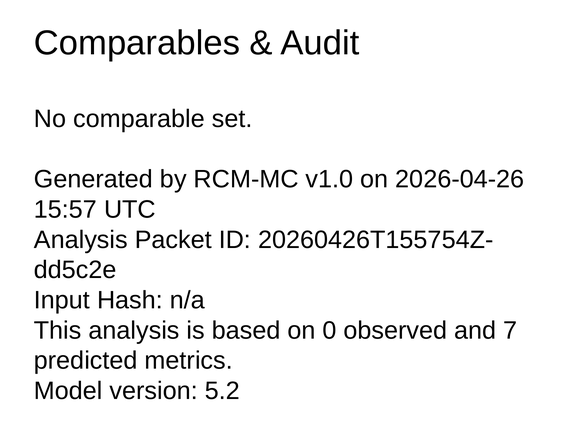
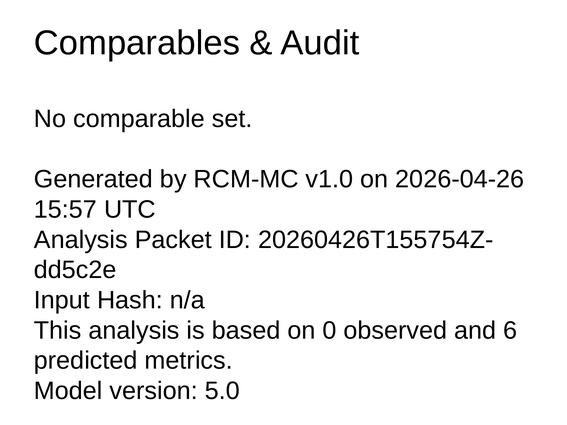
7: 7 -> 6 (510, 331)
5.2: 5.2 -> 5.0 (222, 391)
